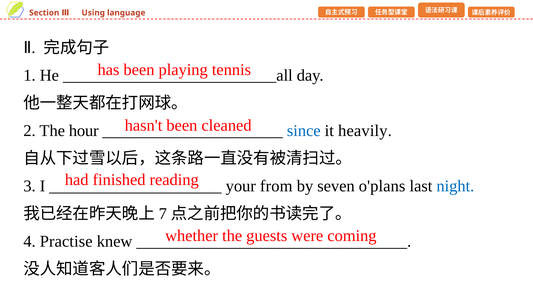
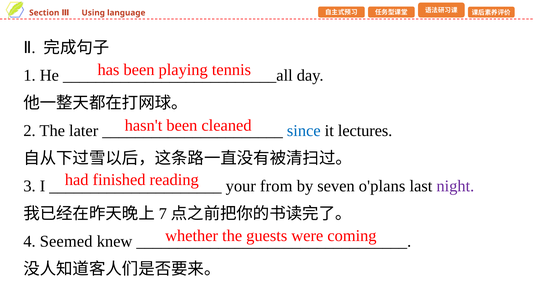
hour: hour -> later (84, 131)
heavily: heavily -> lectures (365, 131)
night colour: blue -> purple (455, 186)
Practise: Practise -> Seemed (66, 241)
